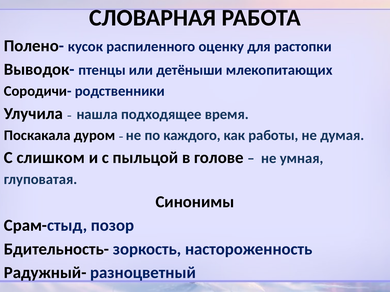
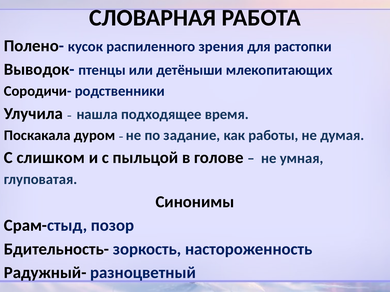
оценку: оценку -> зрения (221, 47)
каждого: каждого -> задание (192, 135)
